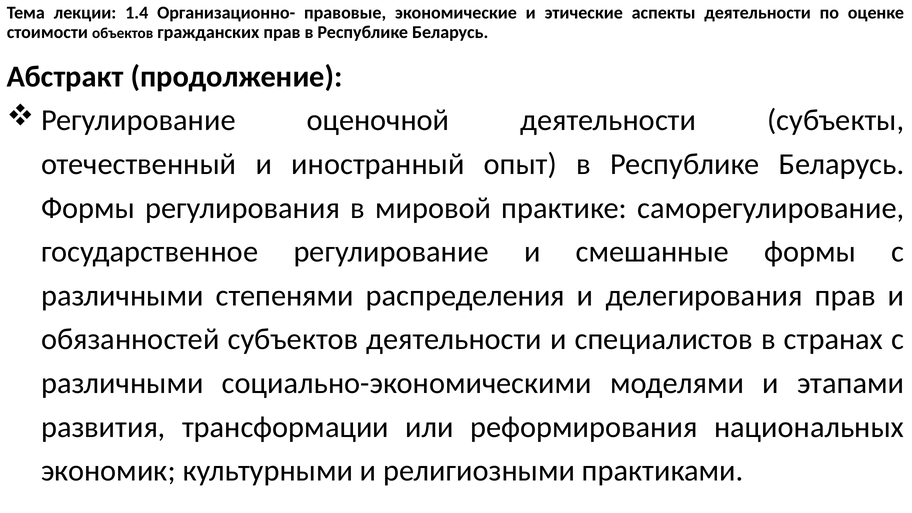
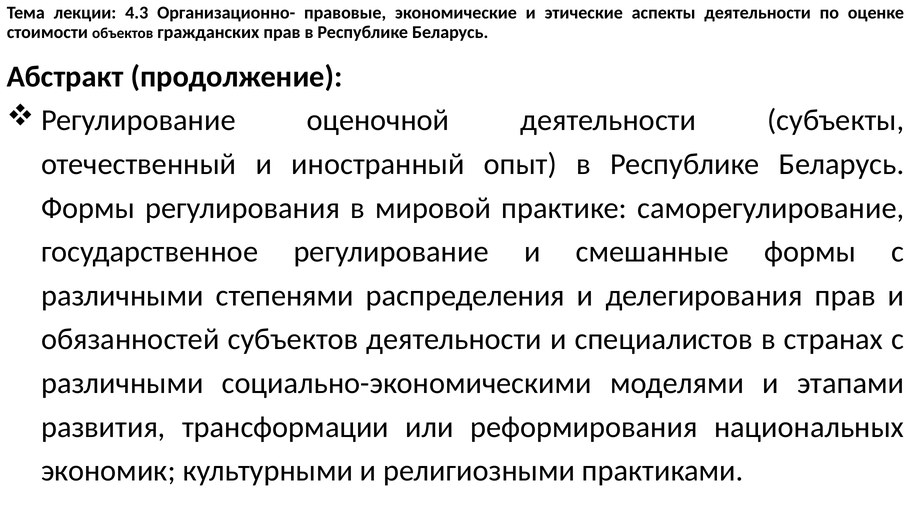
1.4: 1.4 -> 4.3 (137, 13)
